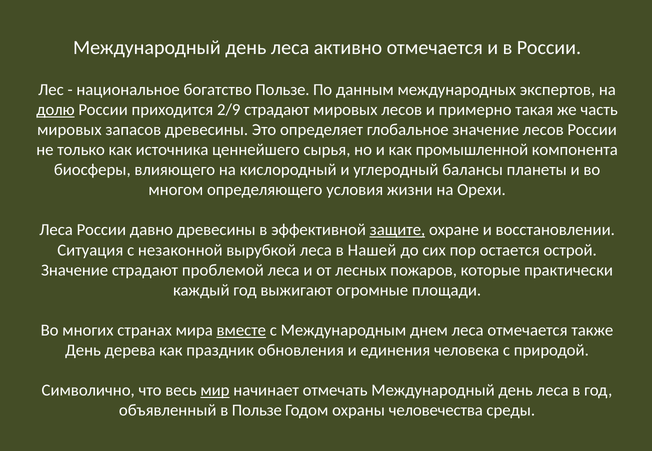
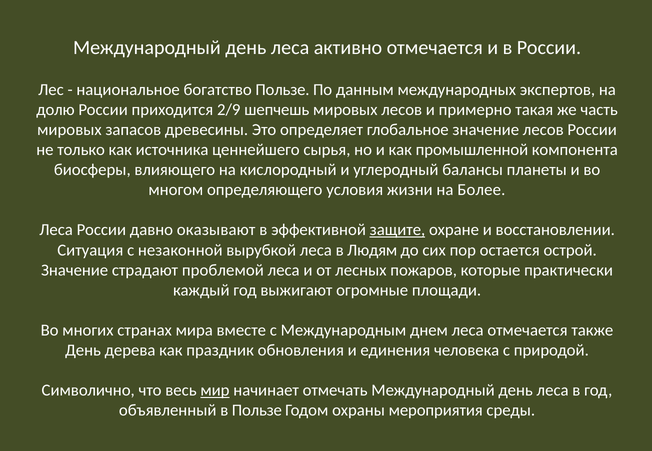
долю underline: present -> none (55, 110)
2/9 страдают: страдают -> шепчешь (277, 110)
Орехи: Орехи -> Более (481, 190)
давно древесины: древесины -> оказывают (216, 230)
Нашей: Нашей -> Людям (372, 250)
вместе underline: present -> none (241, 330)
человечества: человечества -> мероприятия (436, 411)
